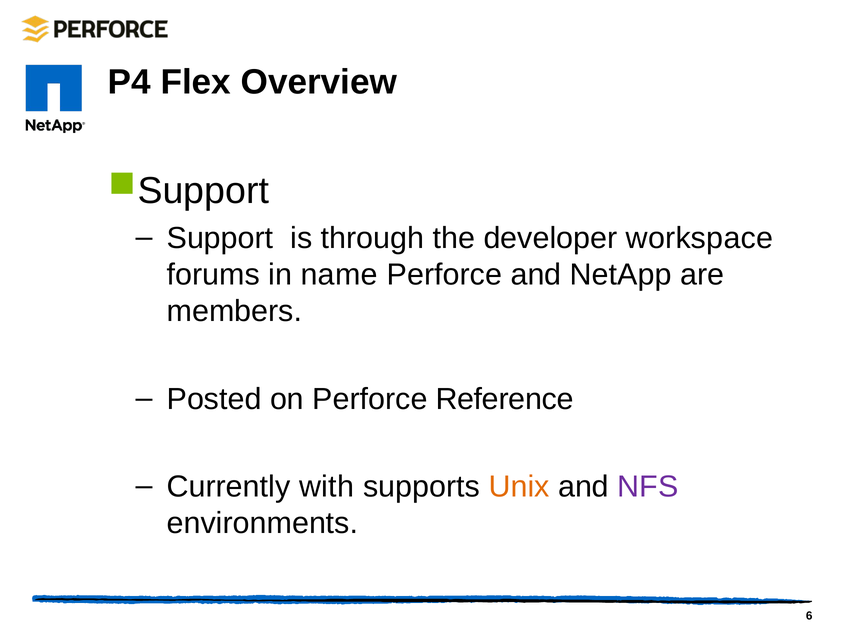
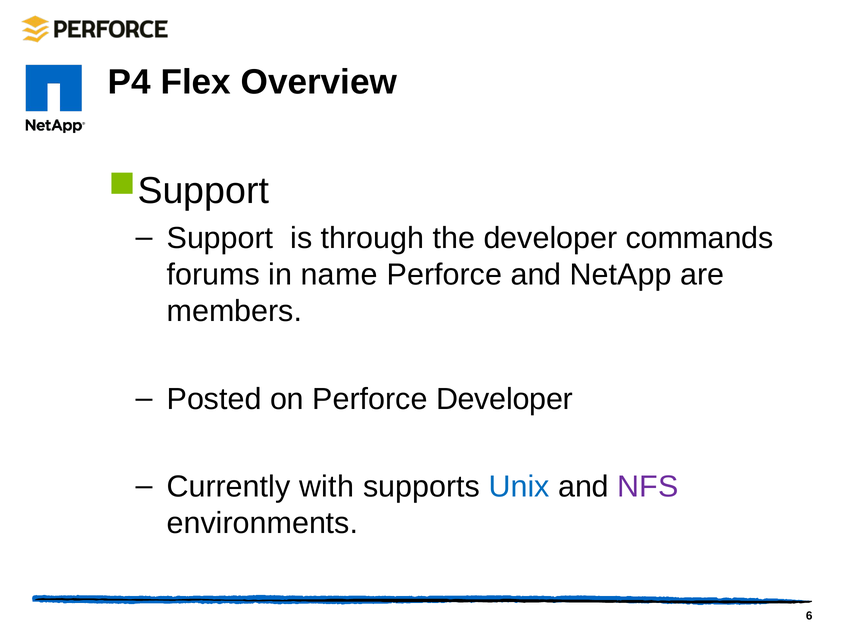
workspace: workspace -> commands (700, 238)
Perforce Reference: Reference -> Developer (505, 399)
Unix colour: orange -> blue (519, 487)
